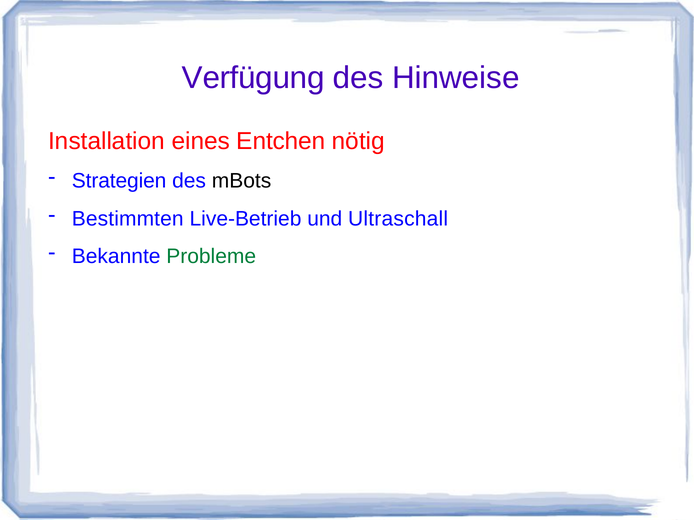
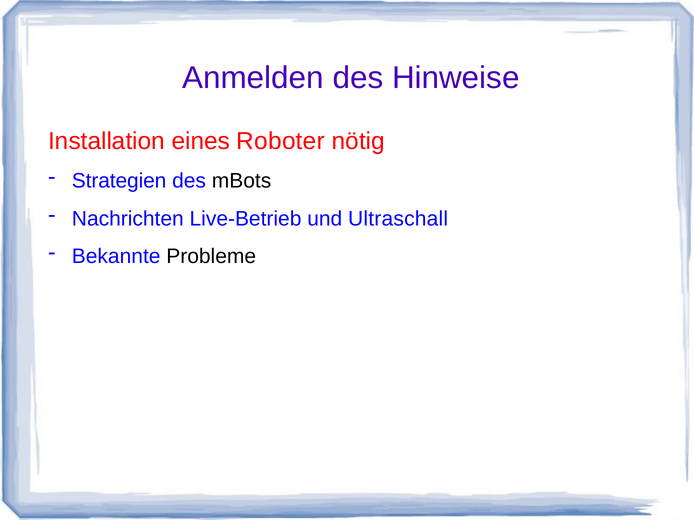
Verfügung: Verfügung -> Anmelden (253, 78)
Entchen: Entchen -> Roboter (281, 141)
Bestimmten: Bestimmten -> Nachrichten (128, 219)
Probleme colour: green -> black (211, 257)
